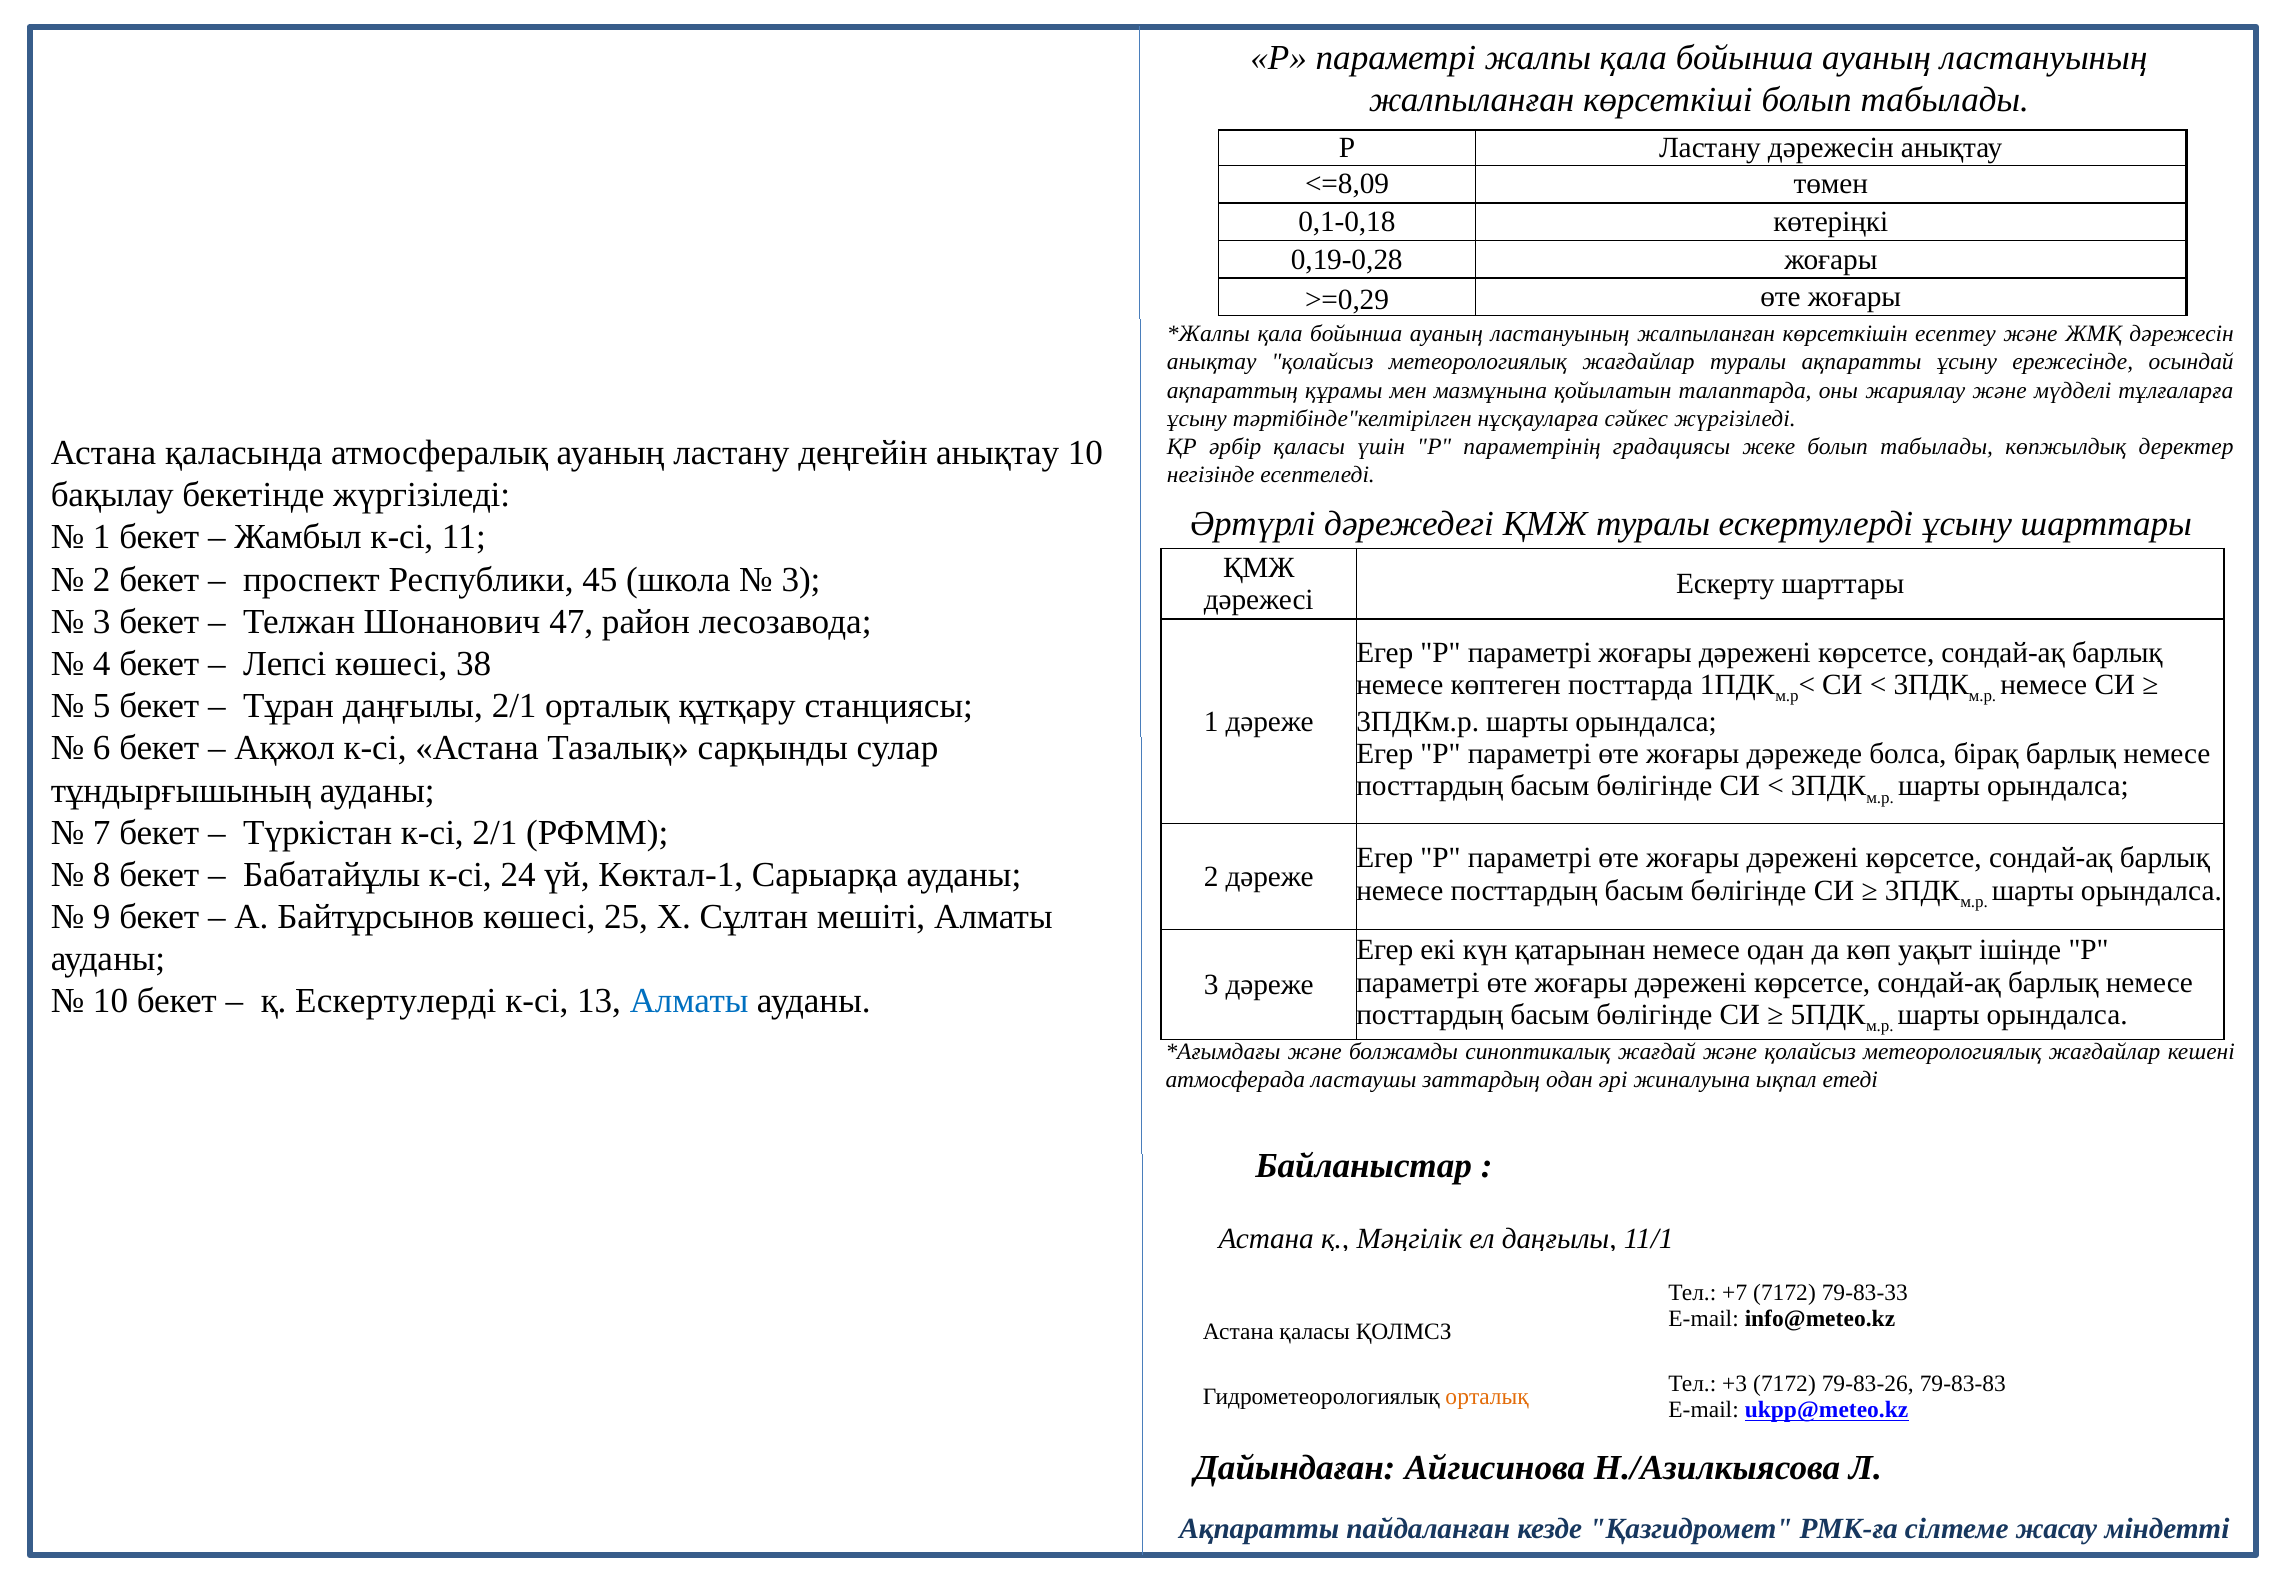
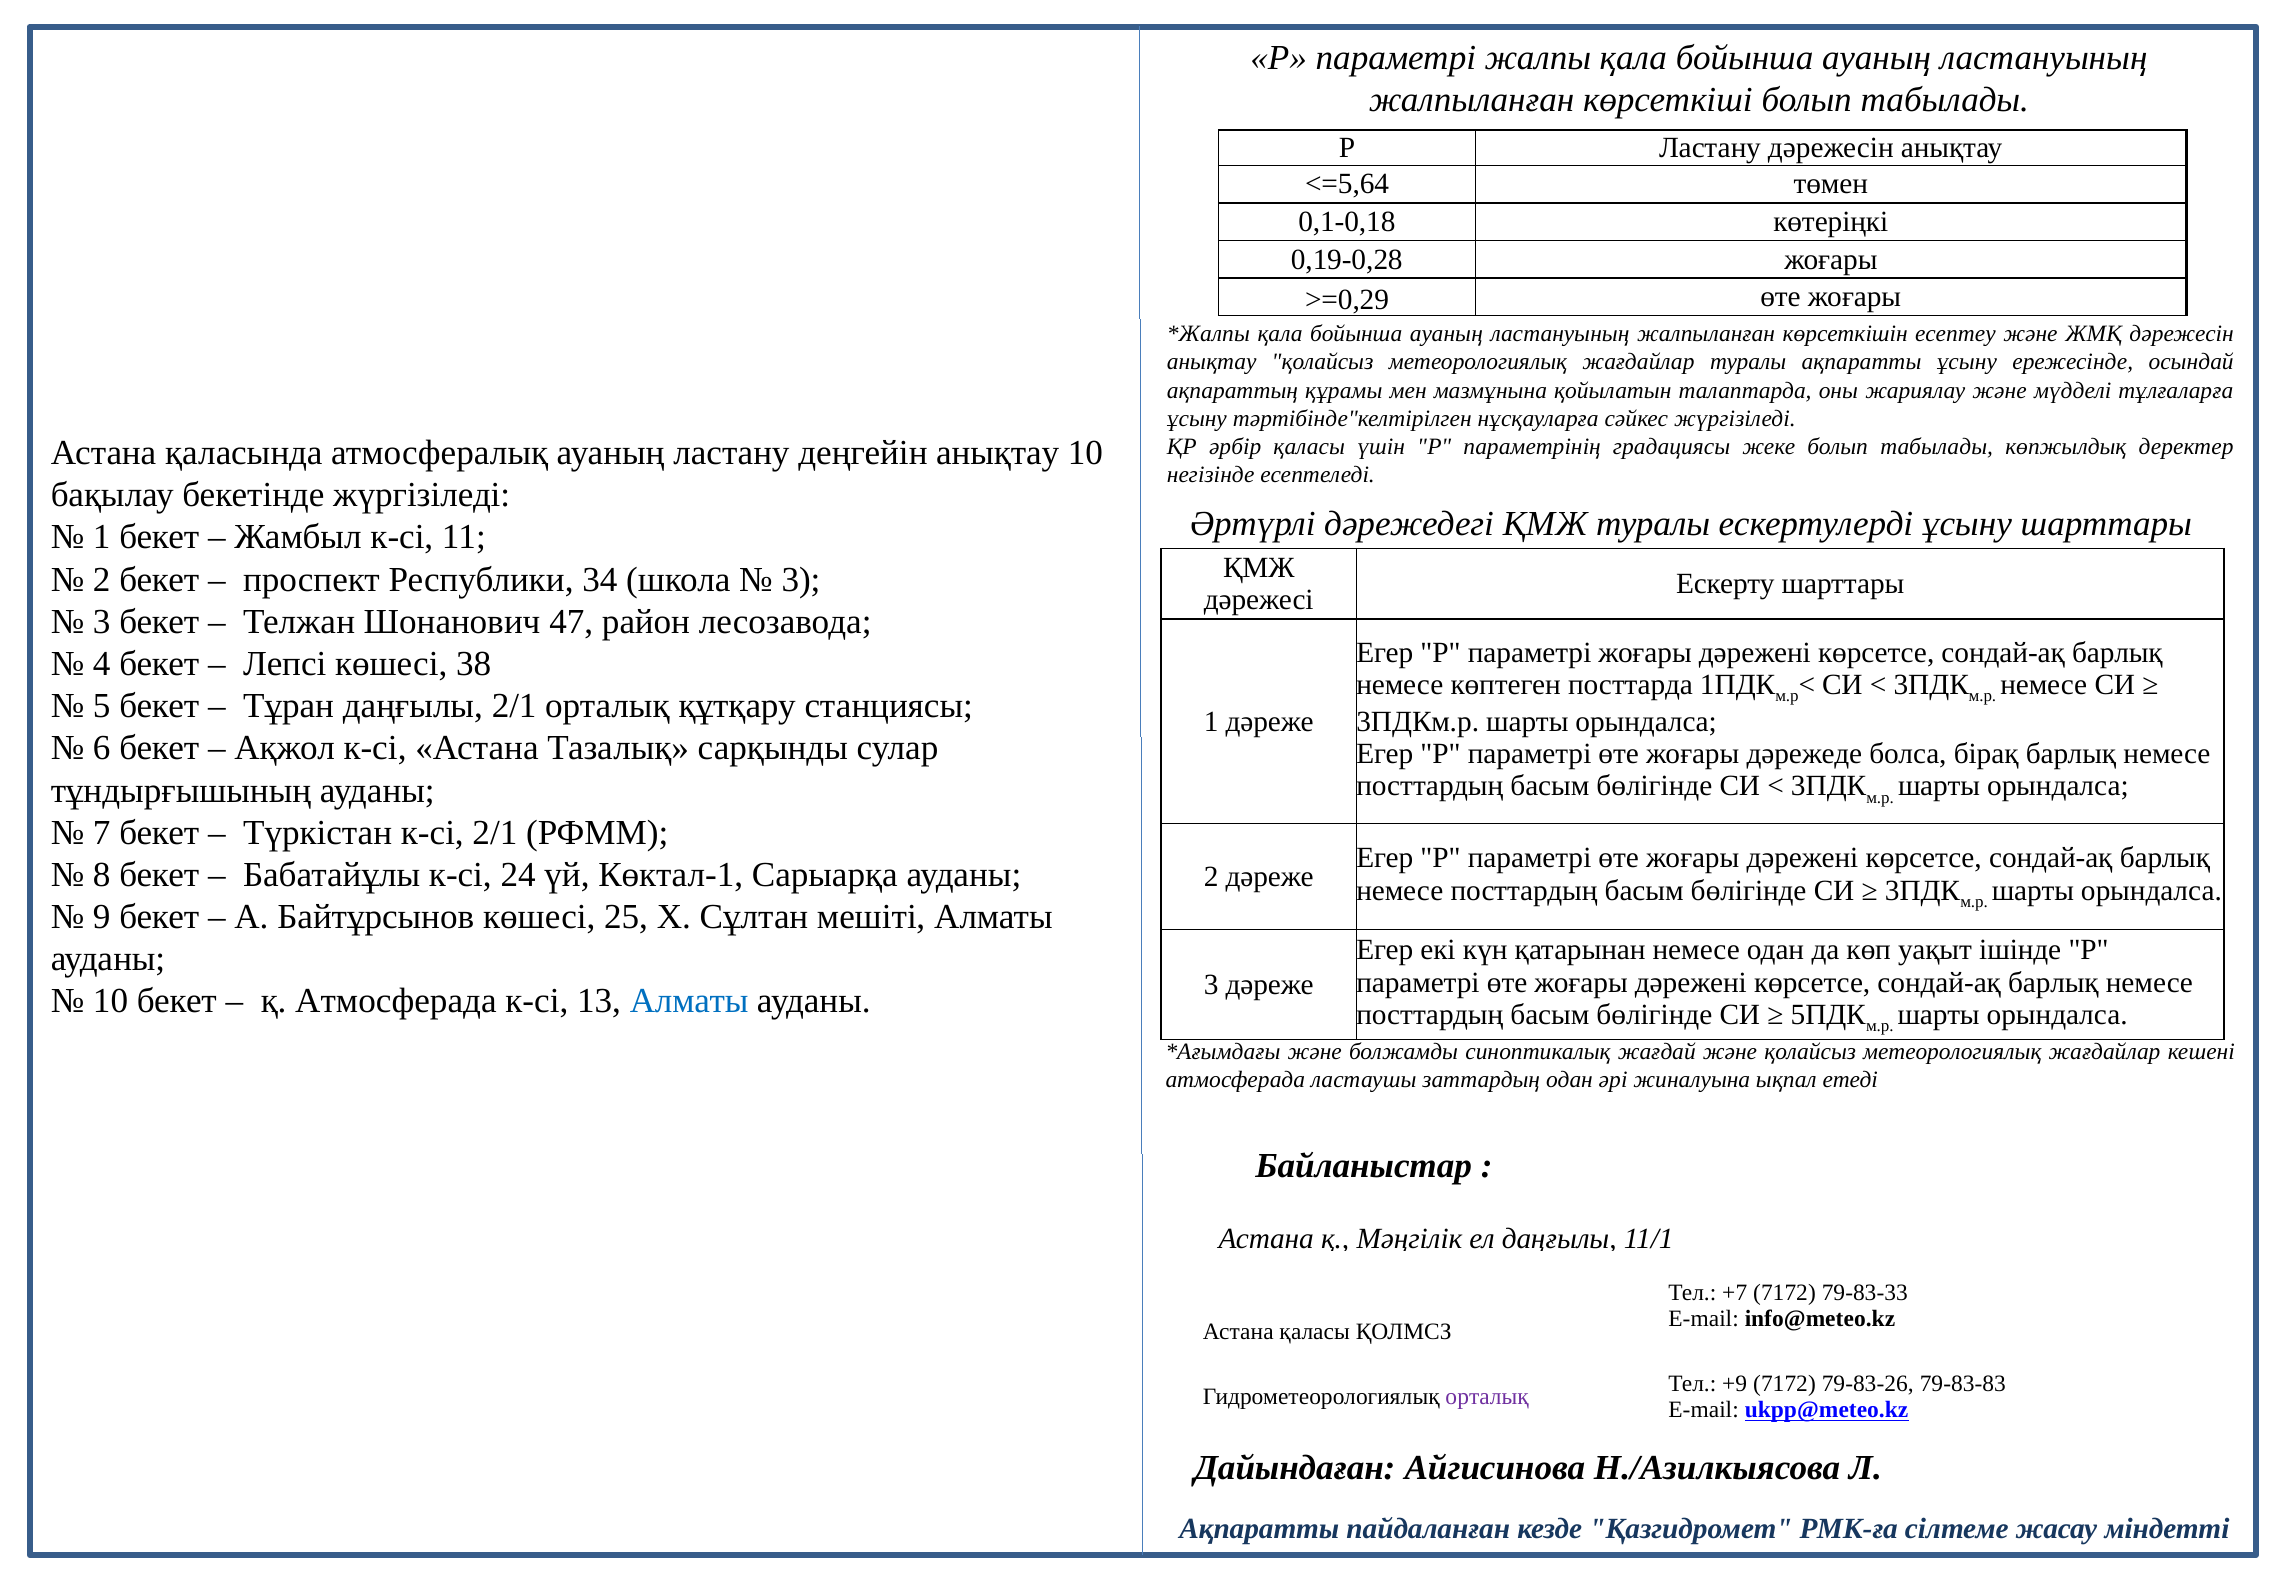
<=8,09: <=8,09 -> <=5,64 (1347, 184)
45: 45 -> 34 (600, 580)
қ Ескертулерді: Ескертулерді -> Атмосферада (396, 1002)
+3: +3 -> +9 (1735, 1384)
орталық colour: orange -> purple (1487, 1397)
